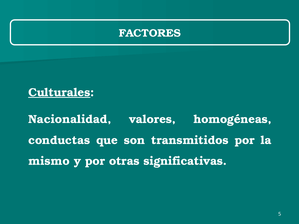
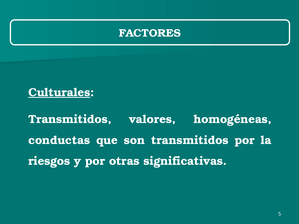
Nacionalidad: Nacionalidad -> Transmitidos (70, 119)
mismo: mismo -> riesgos (49, 161)
